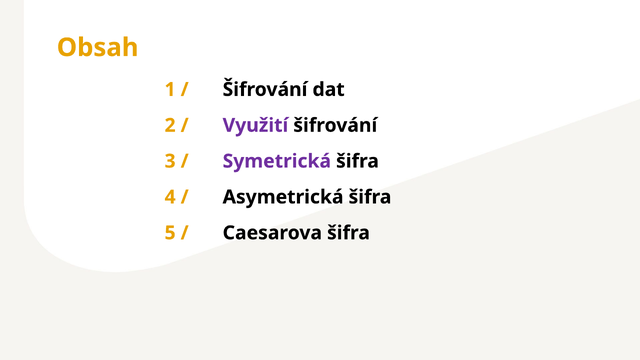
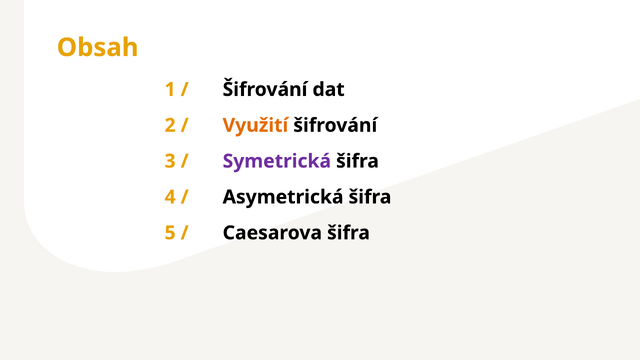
Využití colour: purple -> orange (255, 125)
